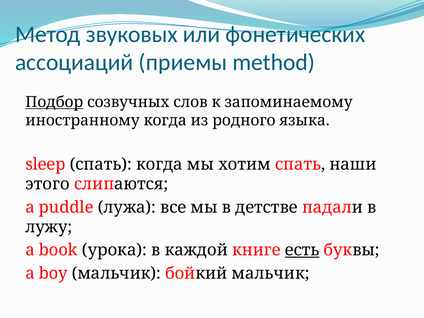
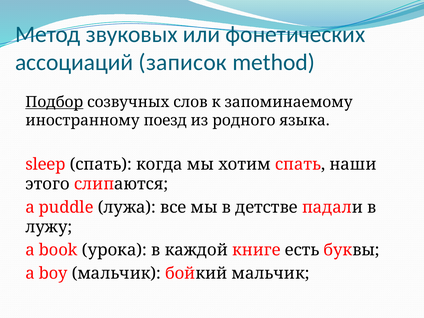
приемы: приемы -> записок (183, 63)
иностранному когда: когда -> поезд (165, 120)
есть underline: present -> none (302, 250)
